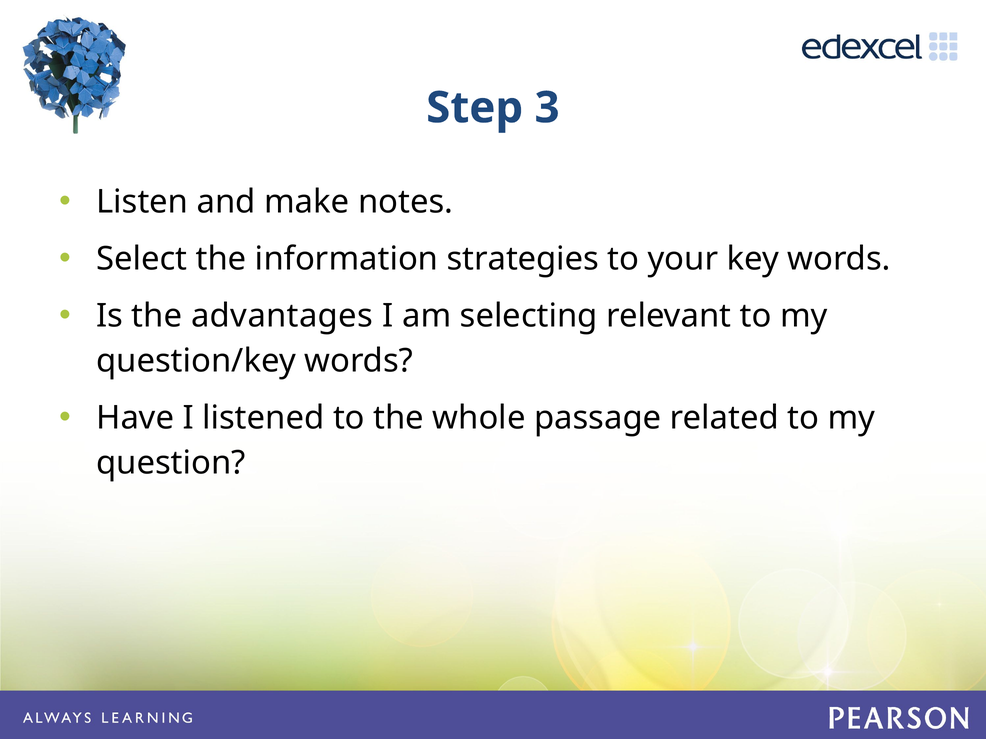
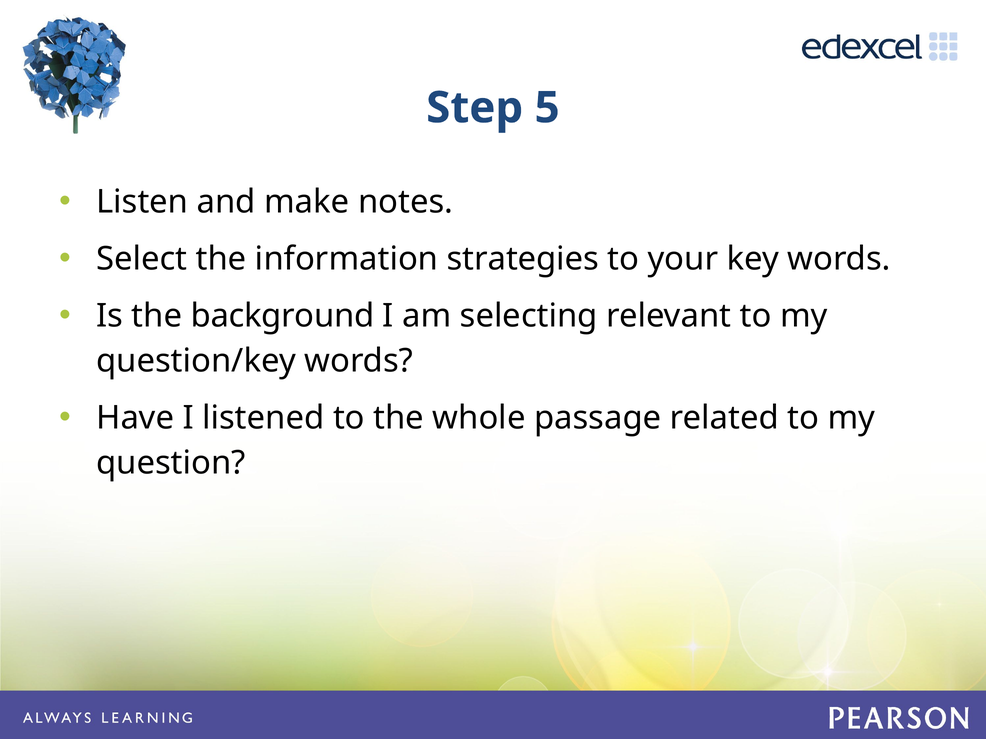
3: 3 -> 5 (547, 108)
advantages: advantages -> background (282, 316)
